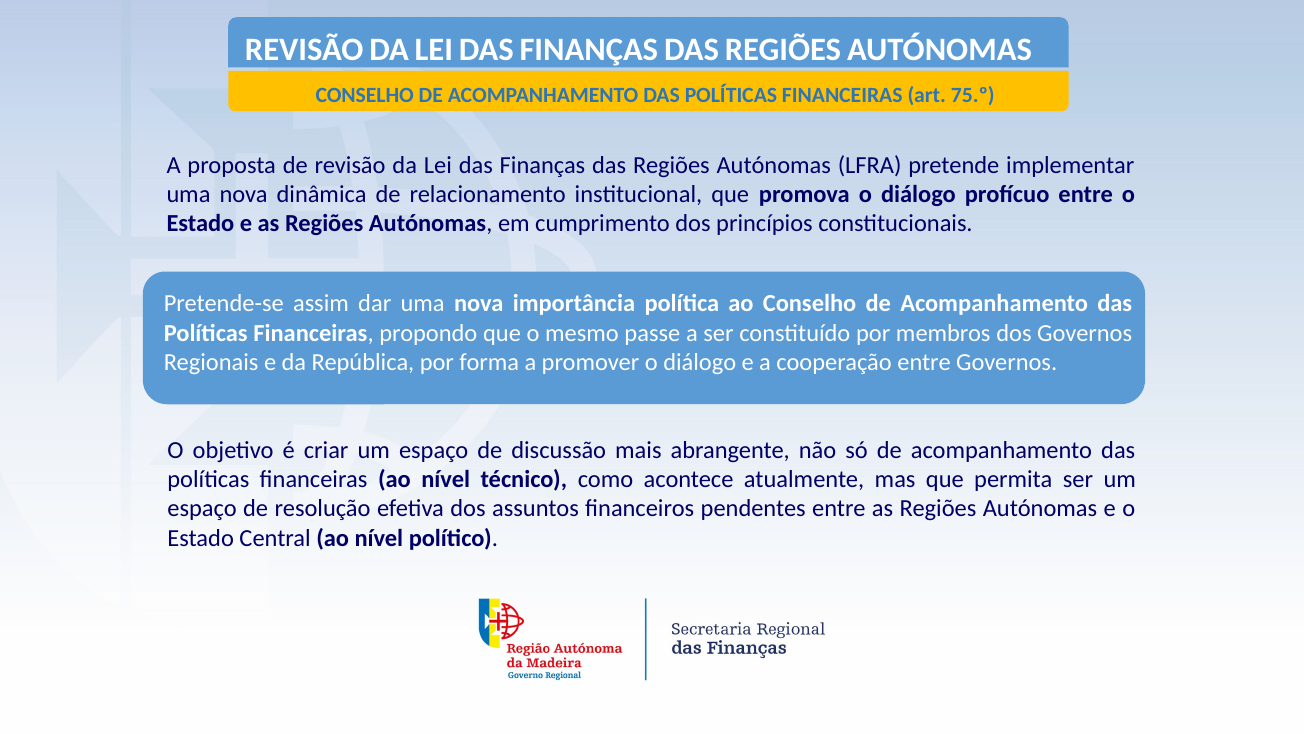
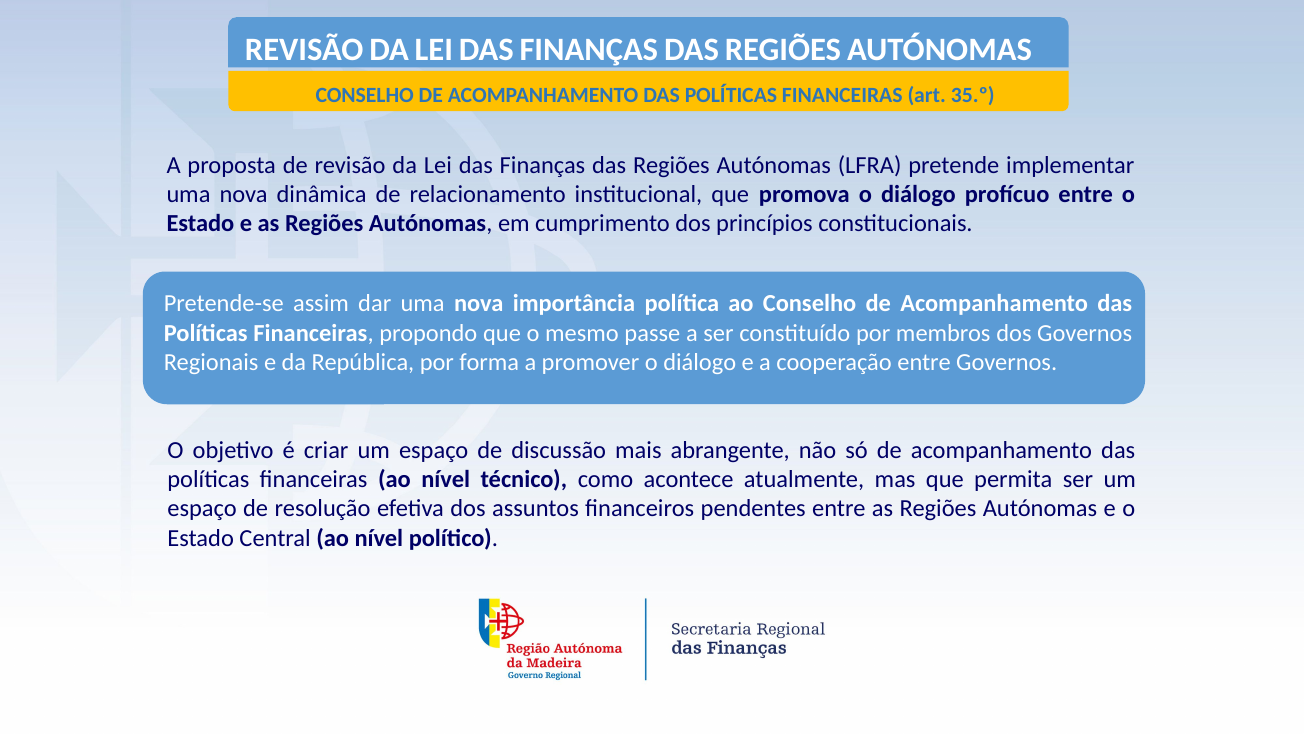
75.º: 75.º -> 35.º (973, 95)
